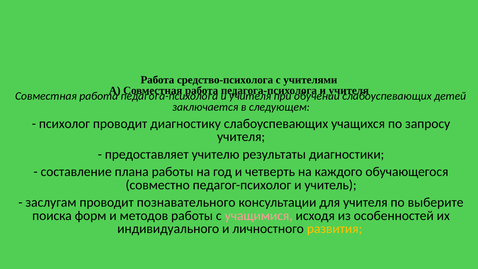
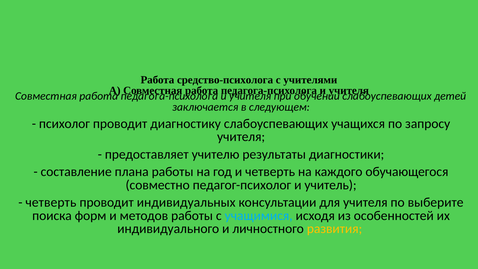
заслугам: заслугам -> четверть (51, 202)
познавательного: познавательного -> индивидуальных (186, 202)
учащимися colour: pink -> light blue (259, 215)
